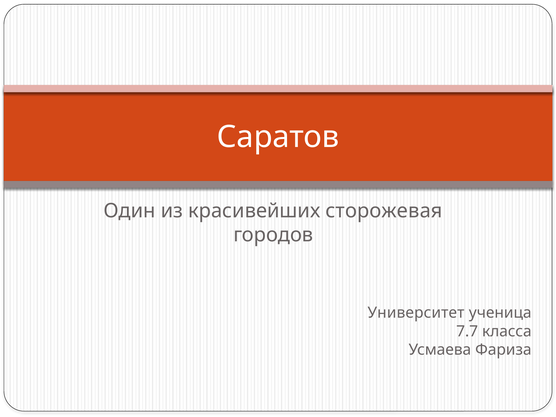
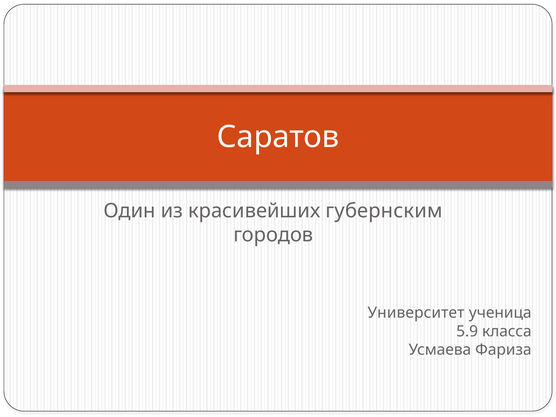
сторожевая: сторожевая -> губернским (384, 211)
7.7: 7.7 -> 5.9 (467, 331)
